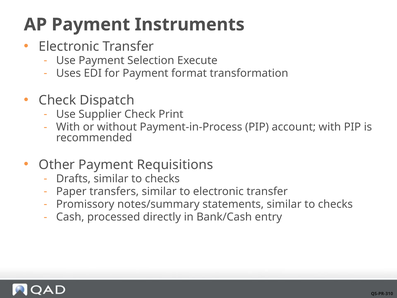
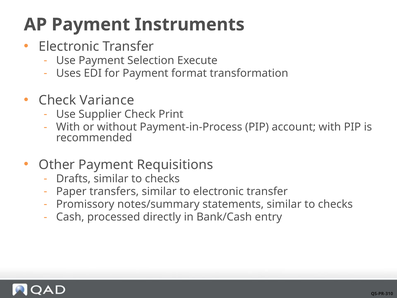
Dispatch: Dispatch -> Variance (107, 100)
